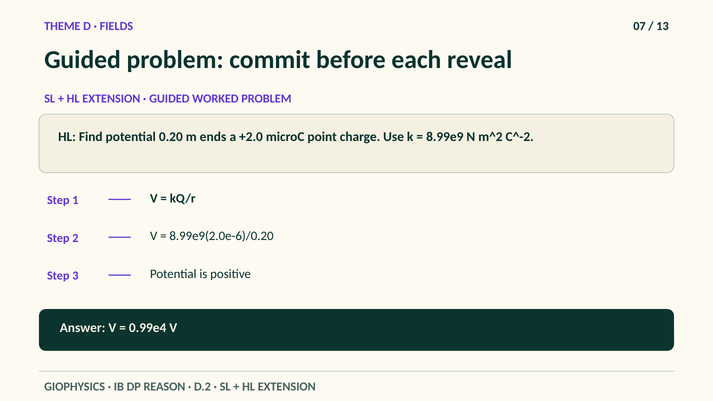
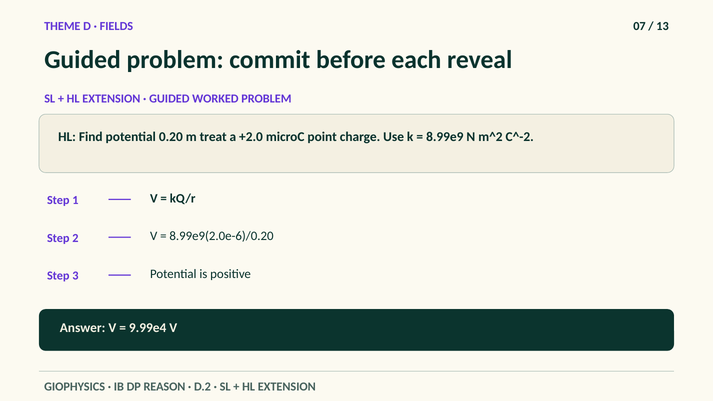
ends: ends -> treat (213, 137)
0.99e4: 0.99e4 -> 9.99e4 (148, 328)
